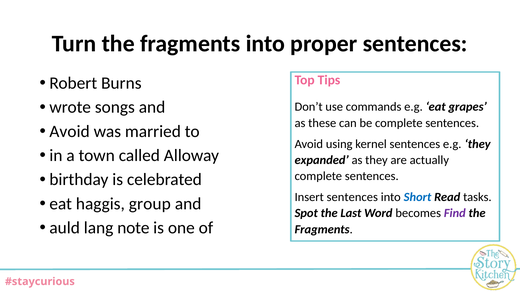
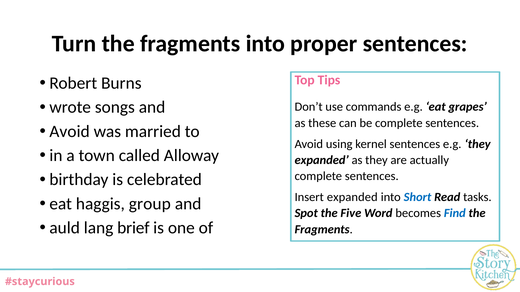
Insert sentences: sentences -> expanded (352, 197)
Last: Last -> Five (351, 214)
Find colour: purple -> blue (455, 214)
note: note -> brief (133, 228)
